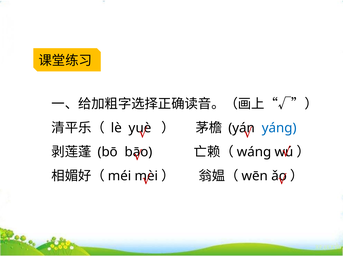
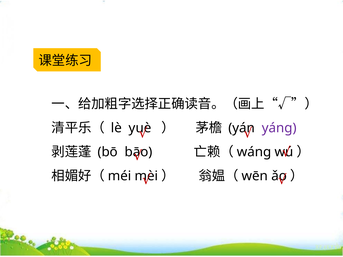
yáng colour: blue -> purple (279, 128)
